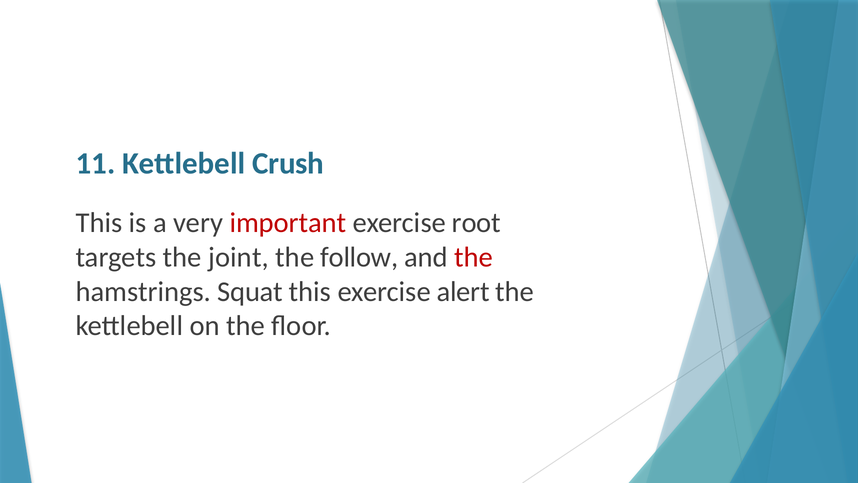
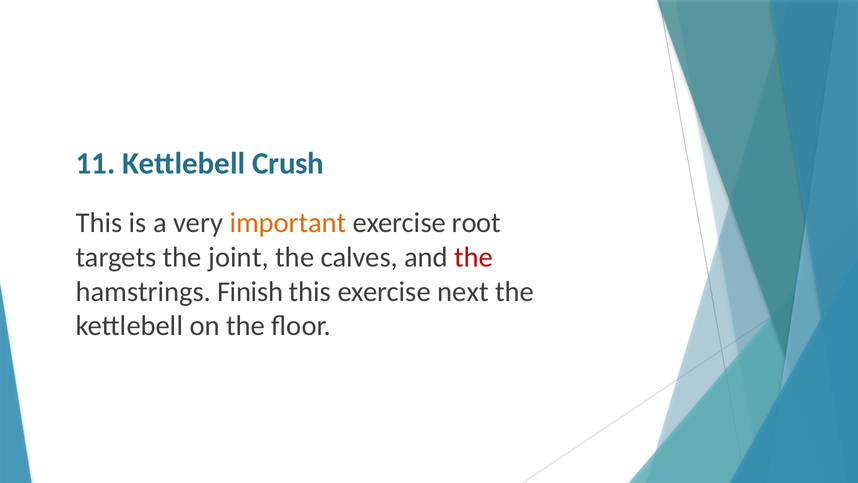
important colour: red -> orange (288, 223)
follow: follow -> calves (359, 257)
Squat: Squat -> Finish (250, 291)
alert: alert -> next (463, 291)
